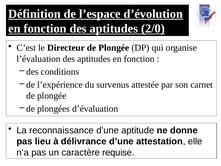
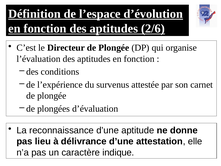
2/0: 2/0 -> 2/6 (153, 29)
requise: requise -> indique (118, 152)
